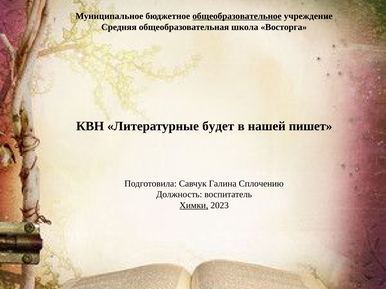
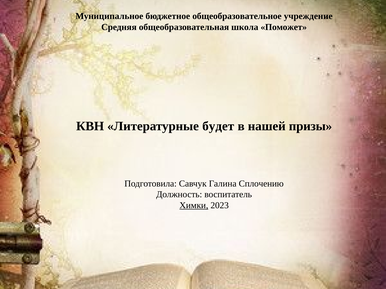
общеобразовательное underline: present -> none (237, 16)
Восторга: Восторга -> Поможет (284, 27)
пишет: пишет -> призы (310, 126)
